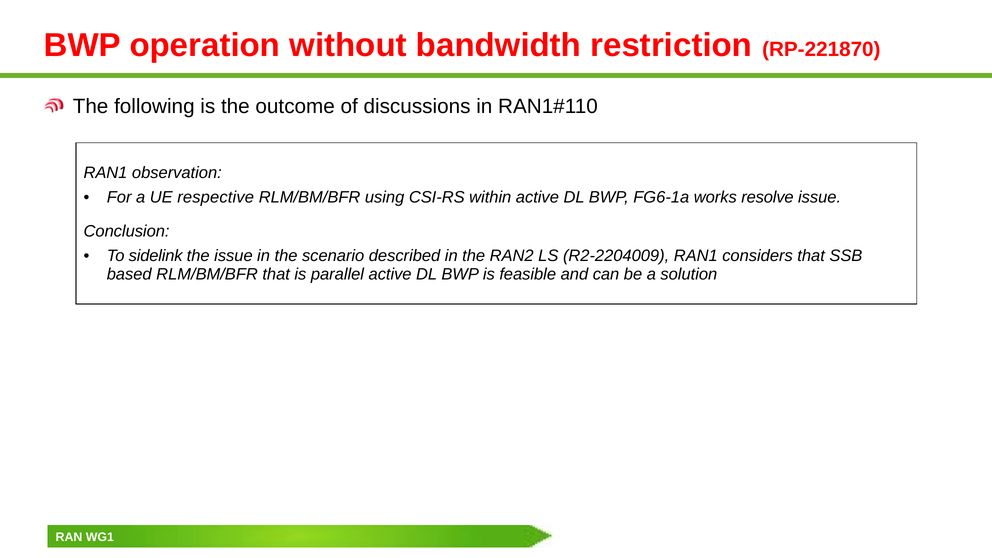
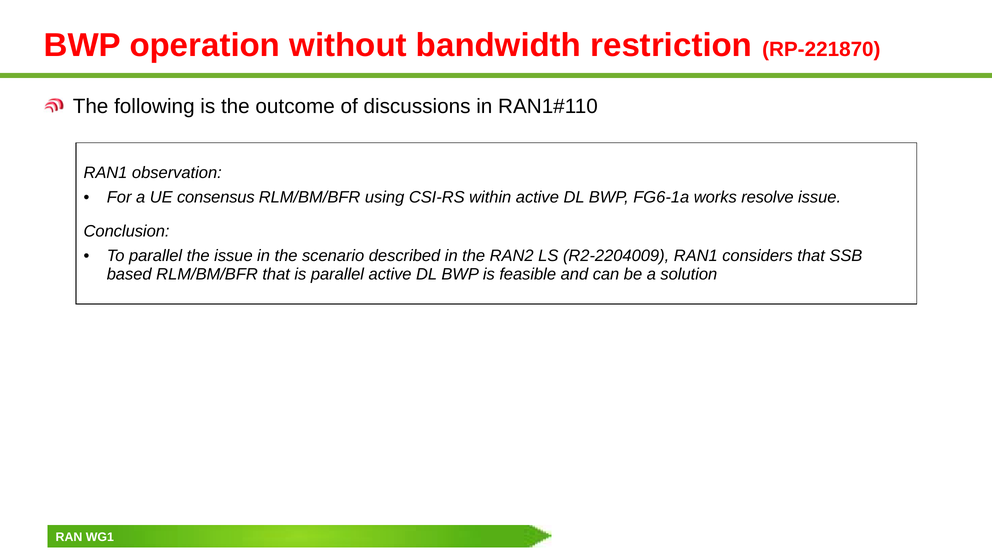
respective: respective -> consensus (216, 197)
To sidelink: sidelink -> parallel (156, 256)
